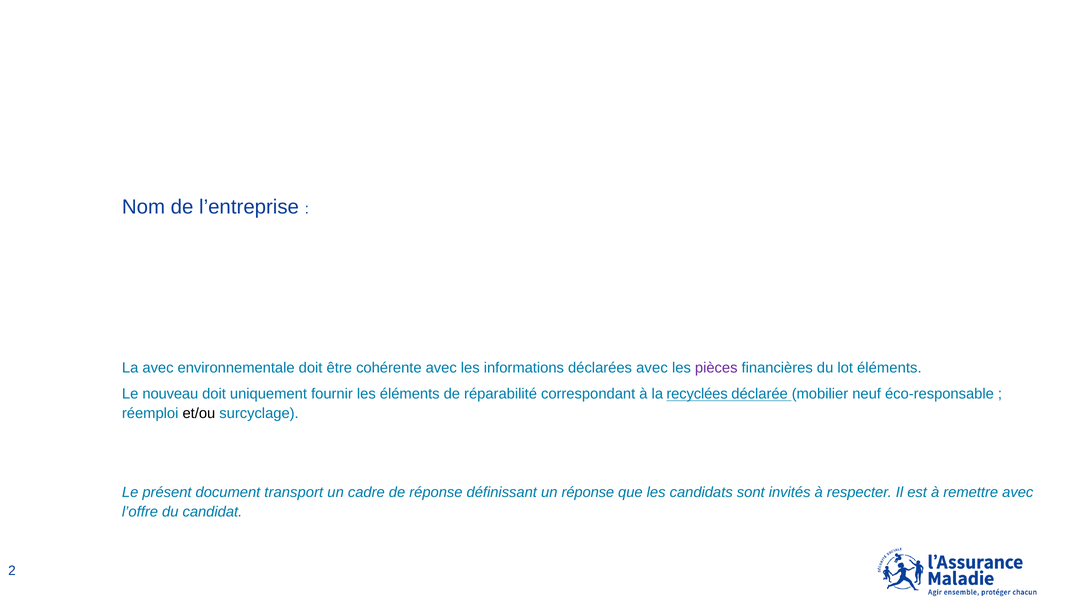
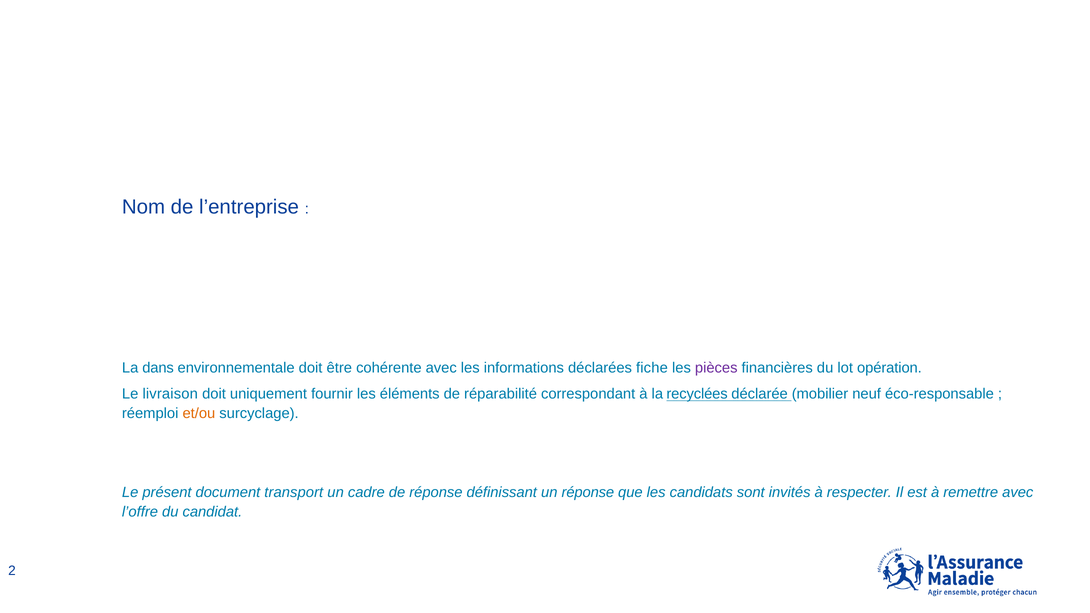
La avec: avec -> dans (158, 368)
déclarées avec: avec -> fiche (652, 368)
lot éléments: éléments -> opération (889, 368)
nouveau: nouveau -> livraison (170, 394)
et/ou colour: black -> orange (199, 414)
